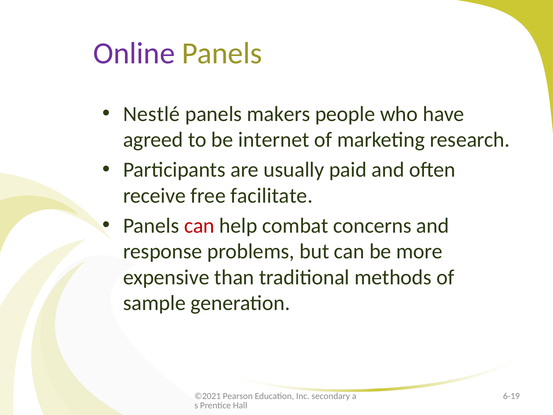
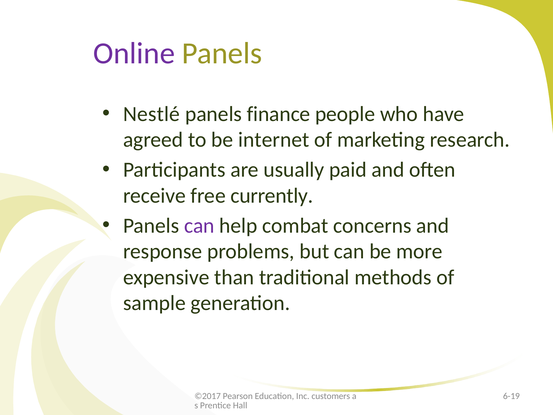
makers: makers -> finance (279, 114)
facilitate: facilitate -> currently (272, 195)
can colour: red -> purple (199, 226)
©2021: ©2021 -> ©2017 (208, 396)
secondary: secondary -> customers (331, 396)
